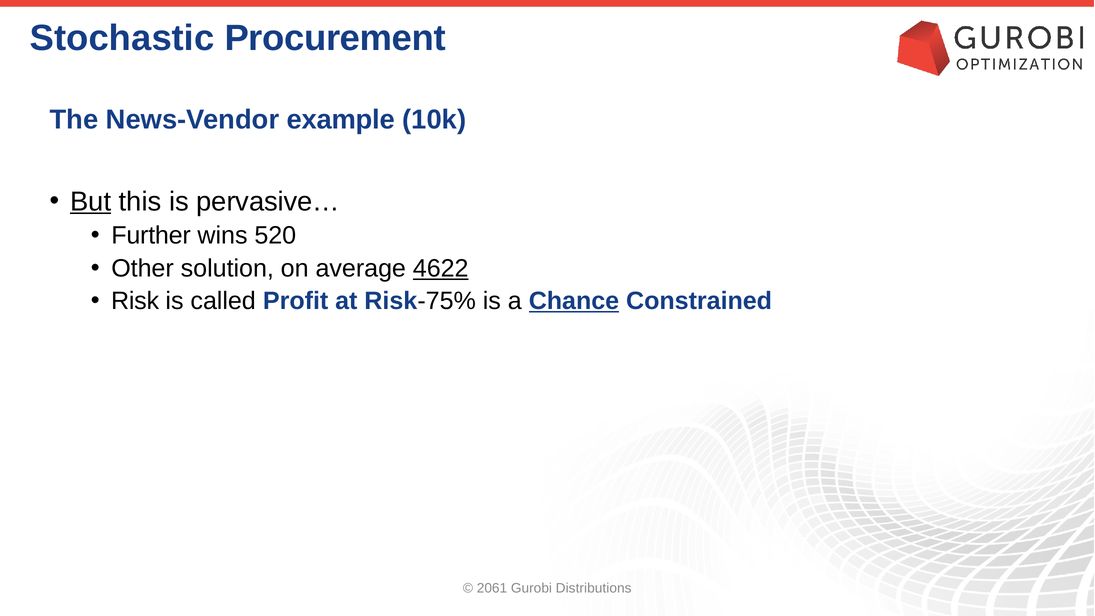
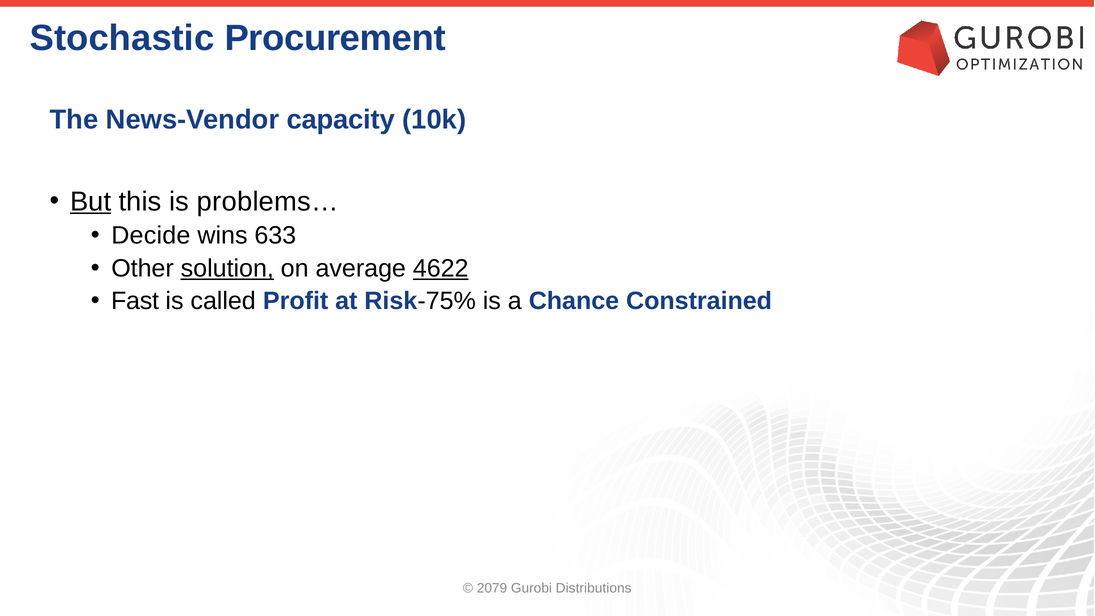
example: example -> capacity (341, 120)
pervasive…: pervasive… -> problems… (268, 201)
Further: Further -> Decide (151, 235)
520: 520 -> 633 (275, 235)
solution underline: none -> present (227, 268)
Risk: Risk -> Fast (135, 301)
Chance underline: present -> none (574, 301)
2061: 2061 -> 2079 (492, 588)
